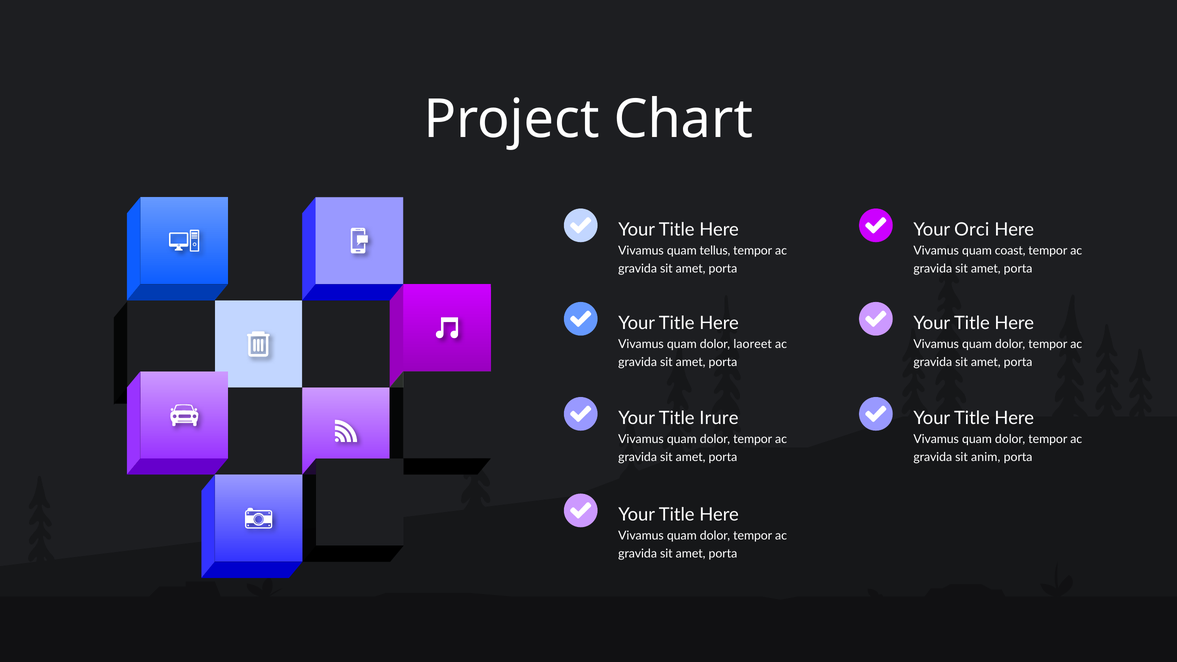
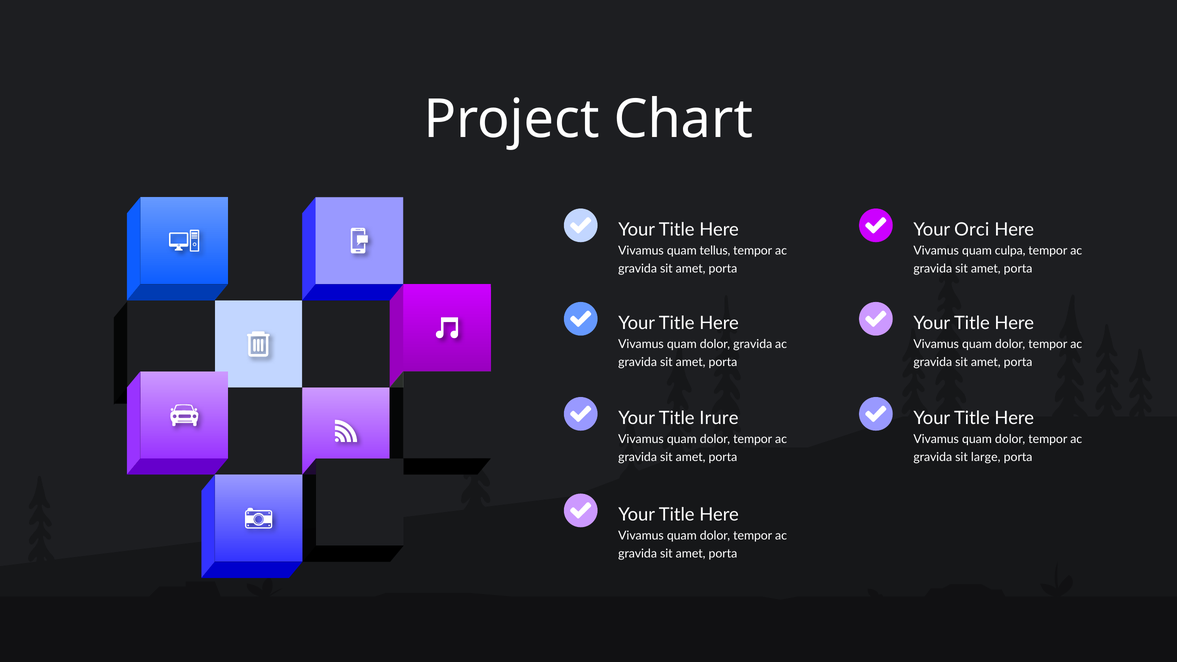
coast: coast -> culpa (1010, 251)
dolor laoreet: laoreet -> gravida (753, 344)
anim: anim -> large (986, 457)
